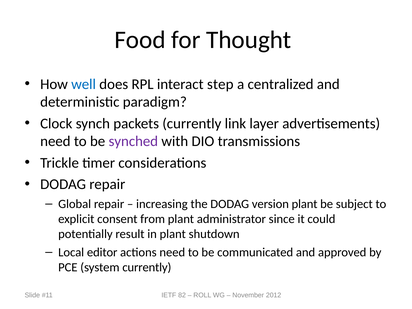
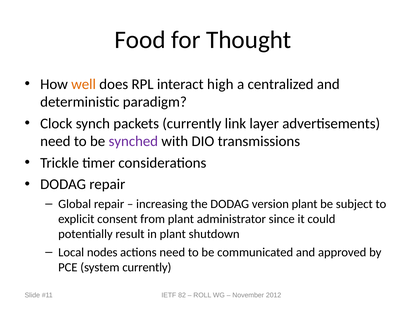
well colour: blue -> orange (84, 84)
step: step -> high (220, 84)
editor: editor -> nodes (102, 252)
